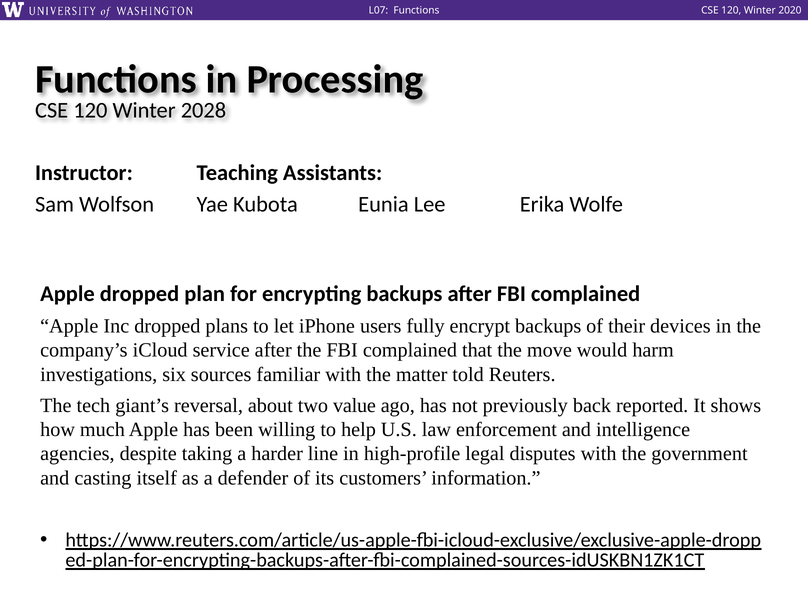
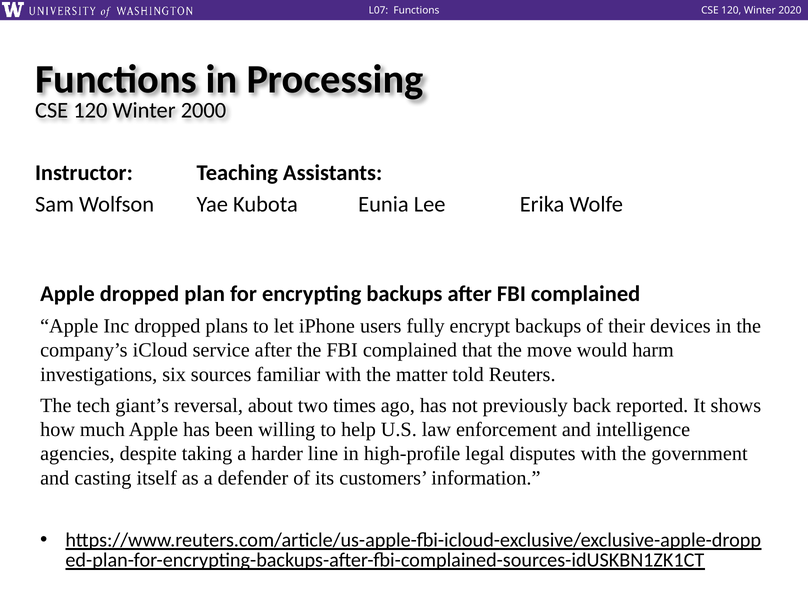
2028: 2028 -> 2000 (203, 110)
value: value -> times (355, 405)
